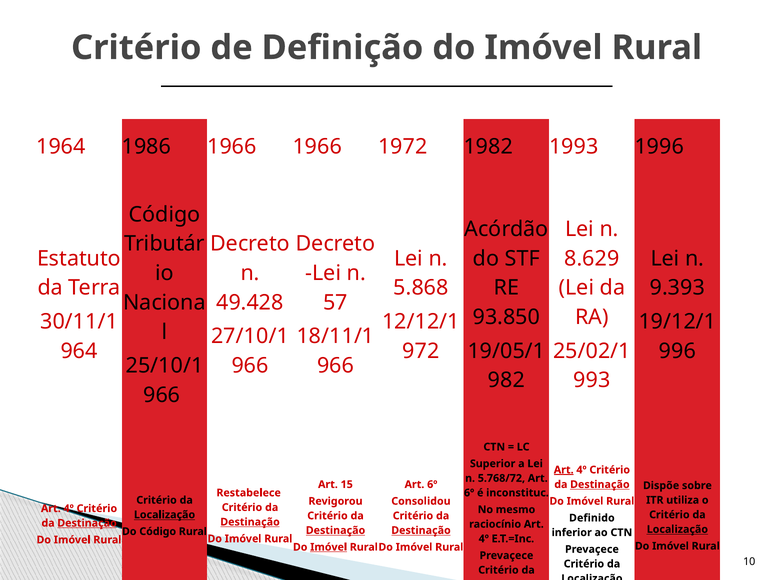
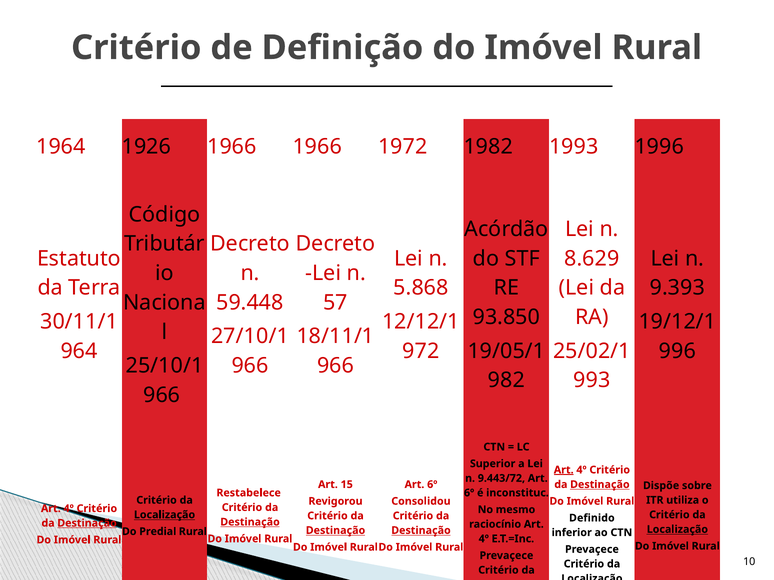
1986: 1986 -> 1926 (146, 147)
49.428: 49.428 -> 59.448 (250, 303)
5.768/72: 5.768/72 -> 9.443/72 (501, 479)
Do Código: Código -> Predial (158, 532)
Imóvel underline: present -> none (329, 548)
